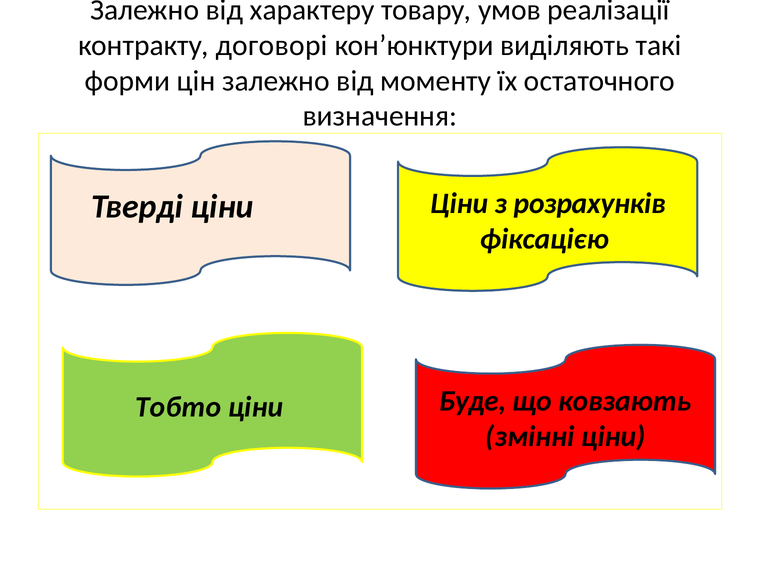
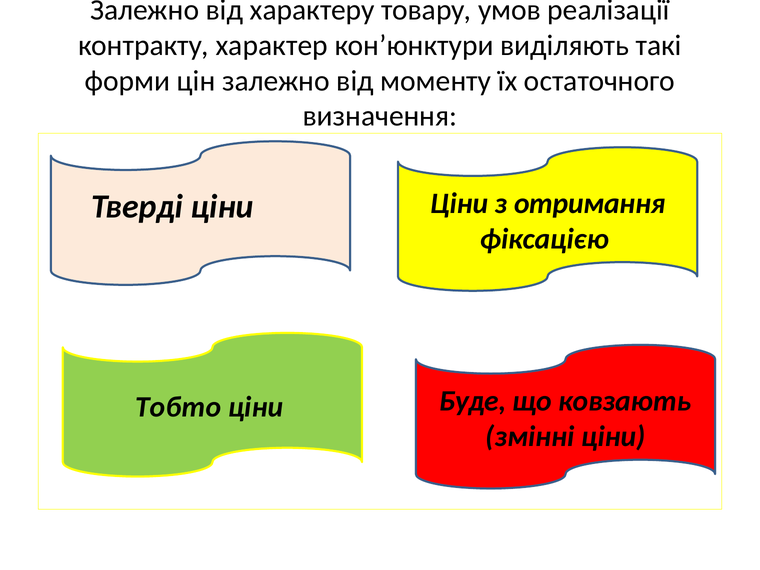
договорі: договорі -> характер (272, 45)
розрахунків: розрахунків -> отримання (590, 203)
